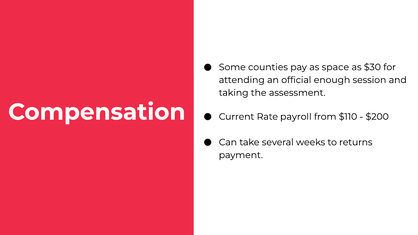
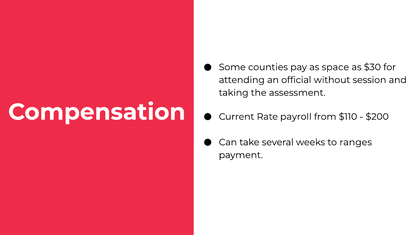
enough: enough -> without (332, 80)
returns: returns -> ranges (356, 142)
